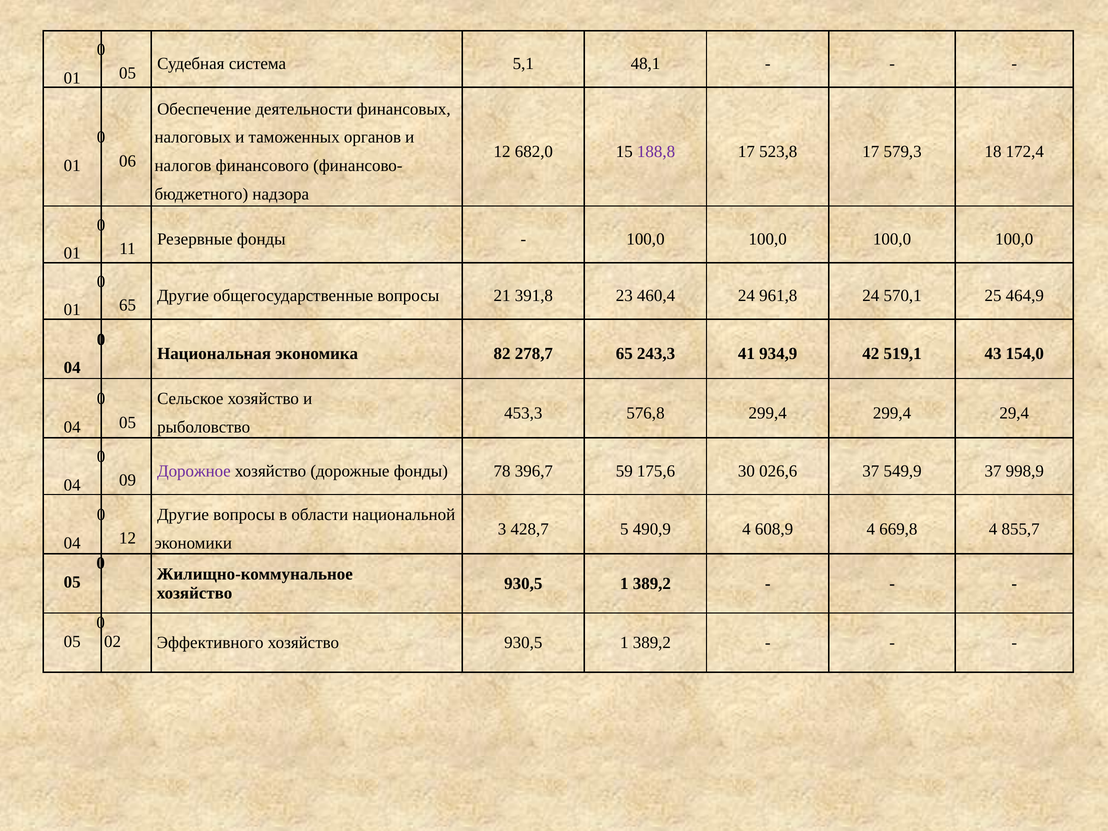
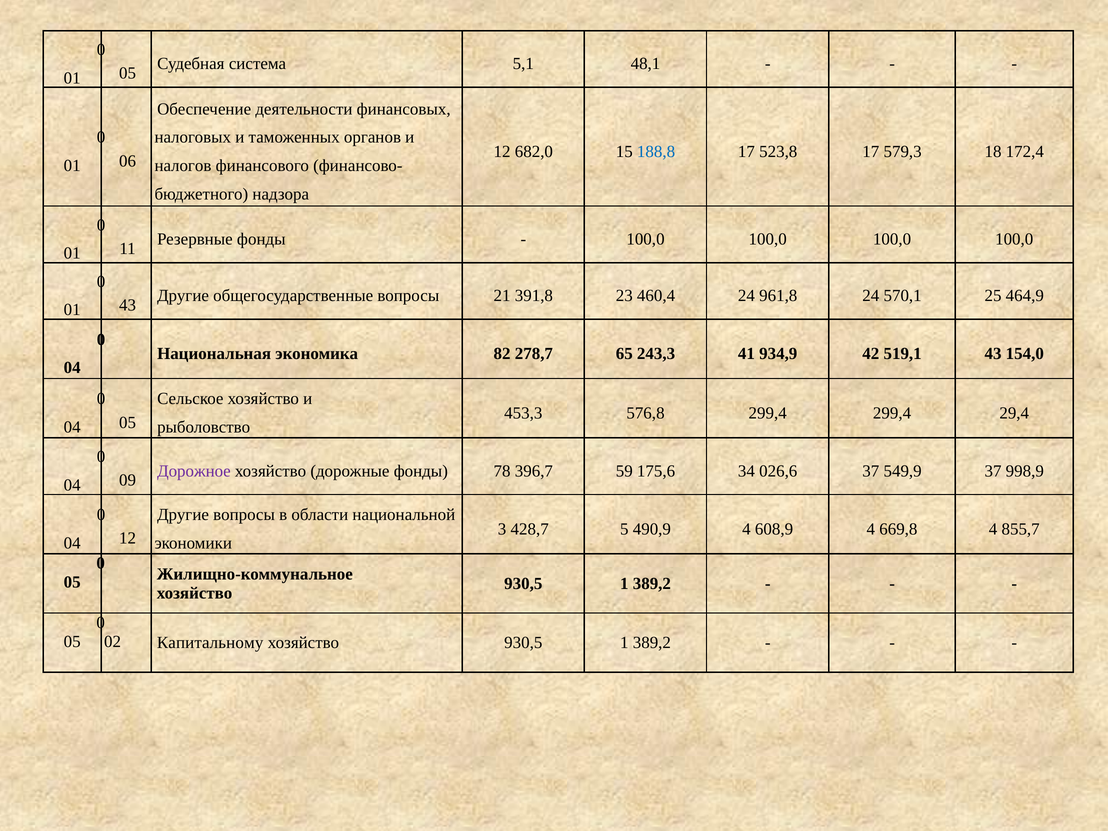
188,8 colour: purple -> blue (656, 152)
65: 65 -> 43 (128, 305)
30: 30 -> 34 (746, 471)
Эффективного: Эффективного -> Капитальному (210, 643)
